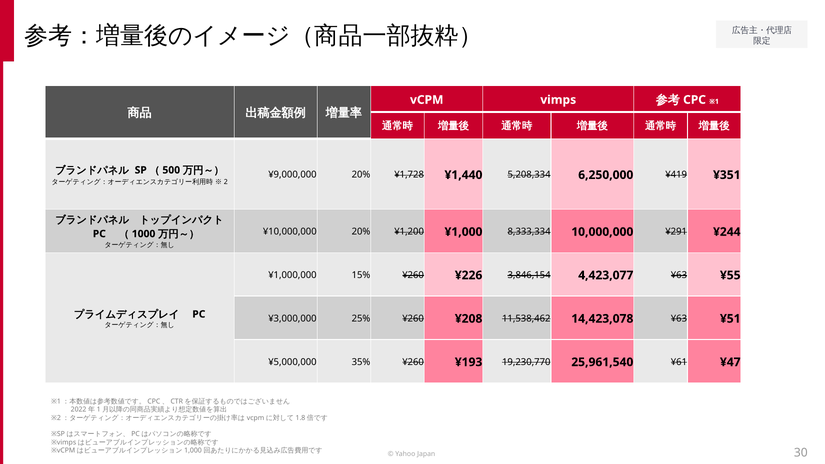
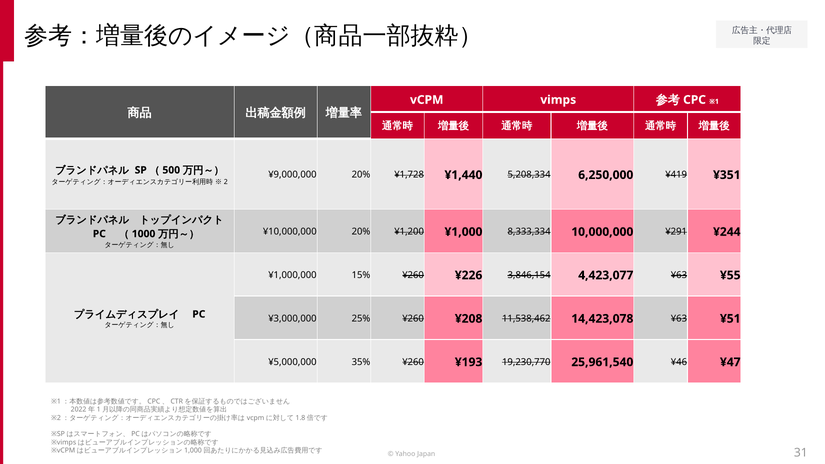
¥61: ¥61 -> ¥46 (679, 362)
30: 30 -> 31 (801, 453)
